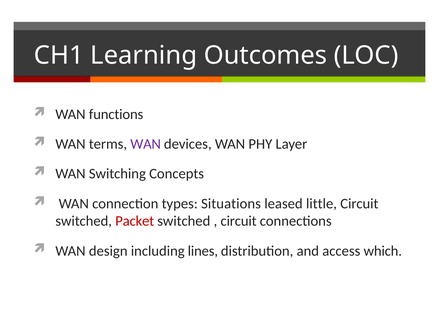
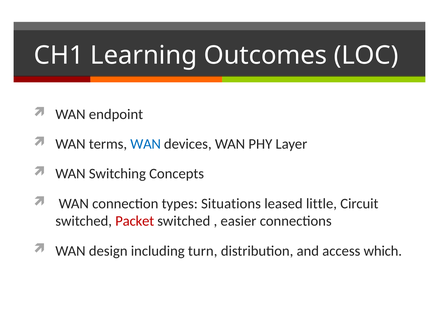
functions: functions -> endpoint (116, 114)
WAN colour: purple -> blue (146, 144)
circuit: circuit -> easier (238, 221)
lines: lines -> turn (203, 251)
